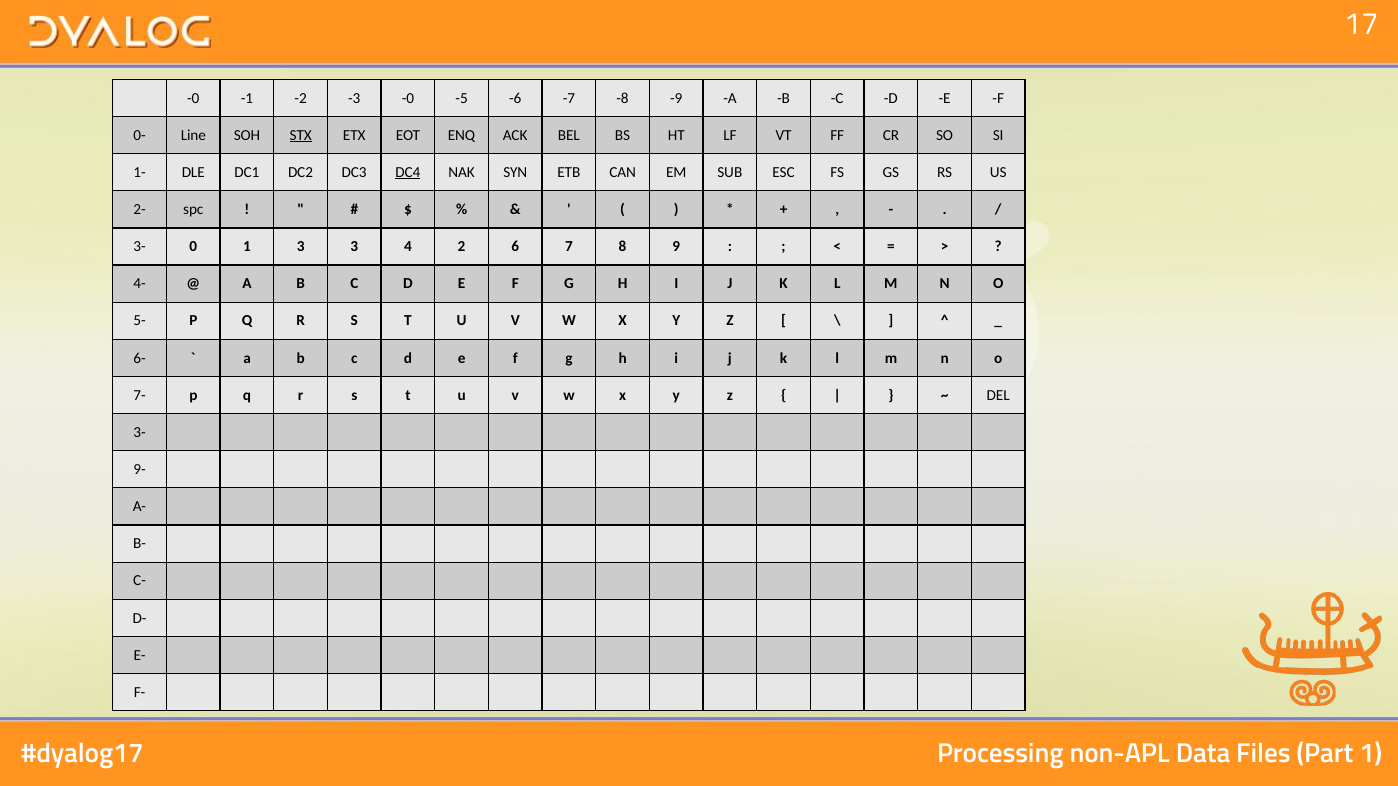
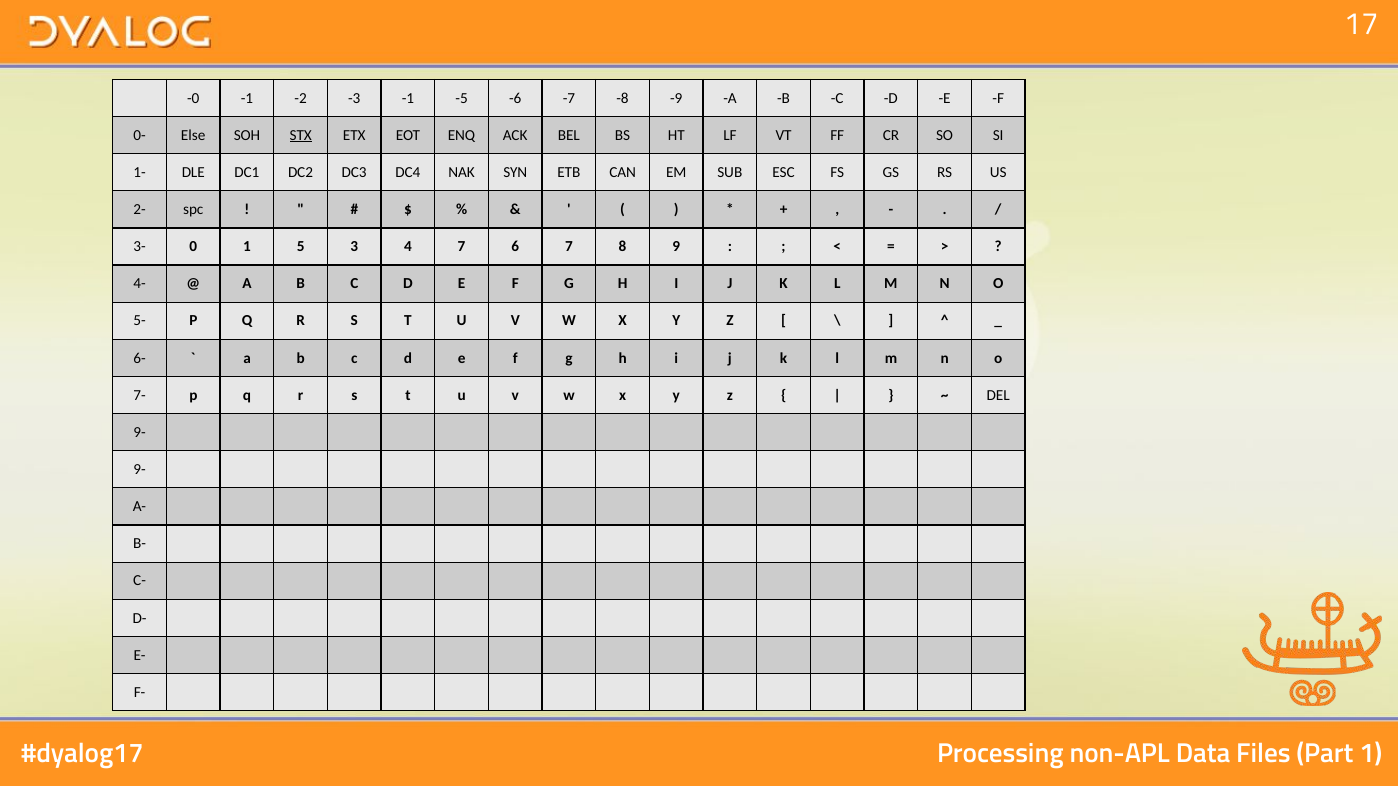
-3 -0: -0 -> -1 (408, 98)
Line: Line -> Else (193, 135)
DC4 underline: present -> none (408, 172)
1 3: 3 -> 5 (301, 247)
4 2: 2 -> 7 (462, 247)
3-: 3- -> 9- (140, 433)
